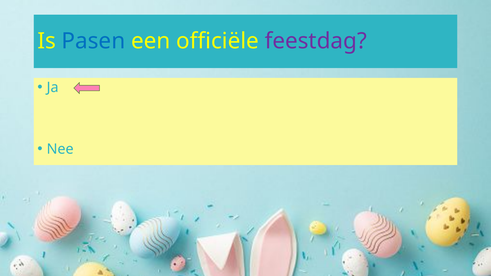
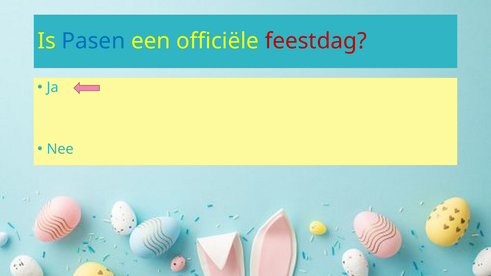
feestdag colour: purple -> red (316, 41)
